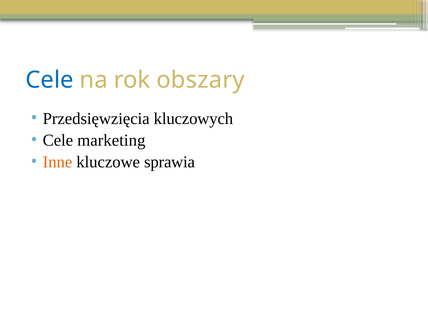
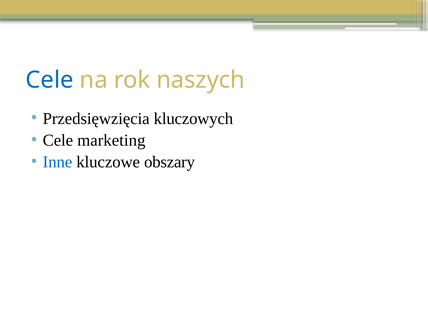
obszary: obszary -> naszych (201, 80)
Inne colour: orange -> blue (57, 162)
sprawia: sprawia -> obszary (170, 162)
